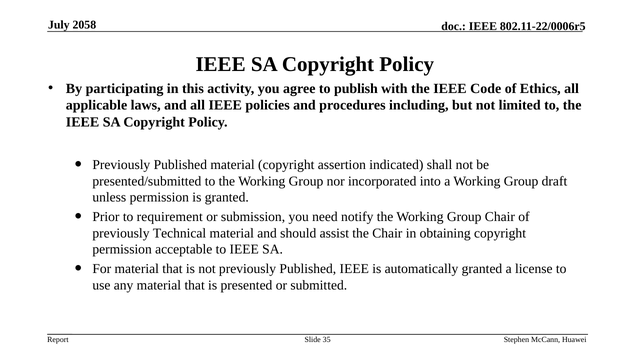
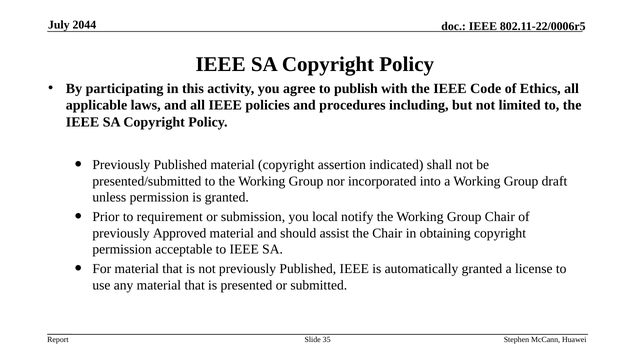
2058: 2058 -> 2044 (84, 25)
need: need -> local (325, 217)
Technical: Technical -> Approved (180, 233)
